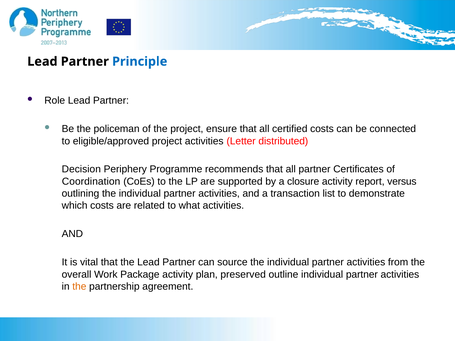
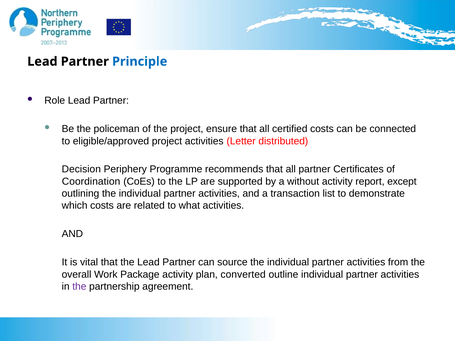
closure: closure -> without (303, 182)
versus: versus -> except (402, 182)
preserved: preserved -> converted (243, 275)
the colour: orange -> purple (79, 287)
